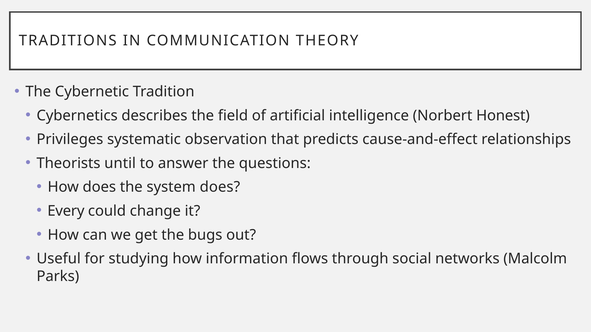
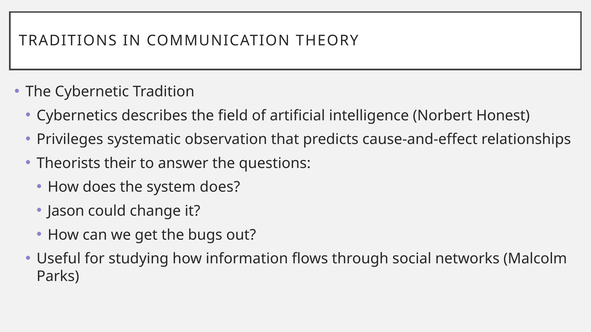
until: until -> their (120, 163)
Every: Every -> Jason (66, 211)
